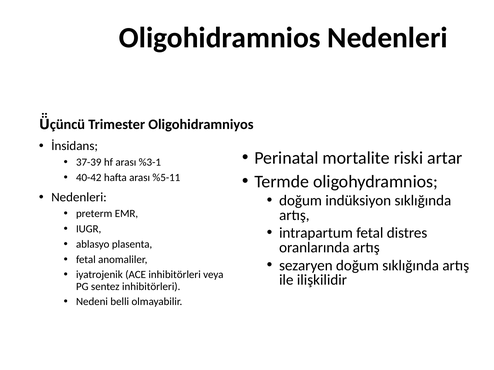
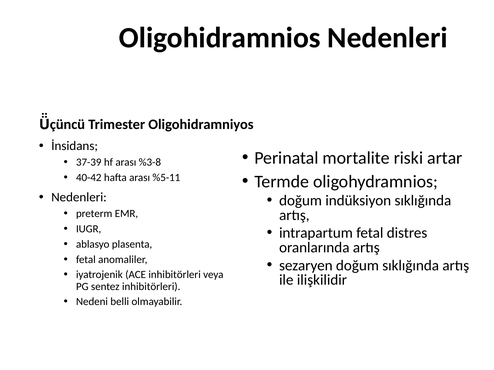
%3-1: %3-1 -> %3-8 (150, 162)
